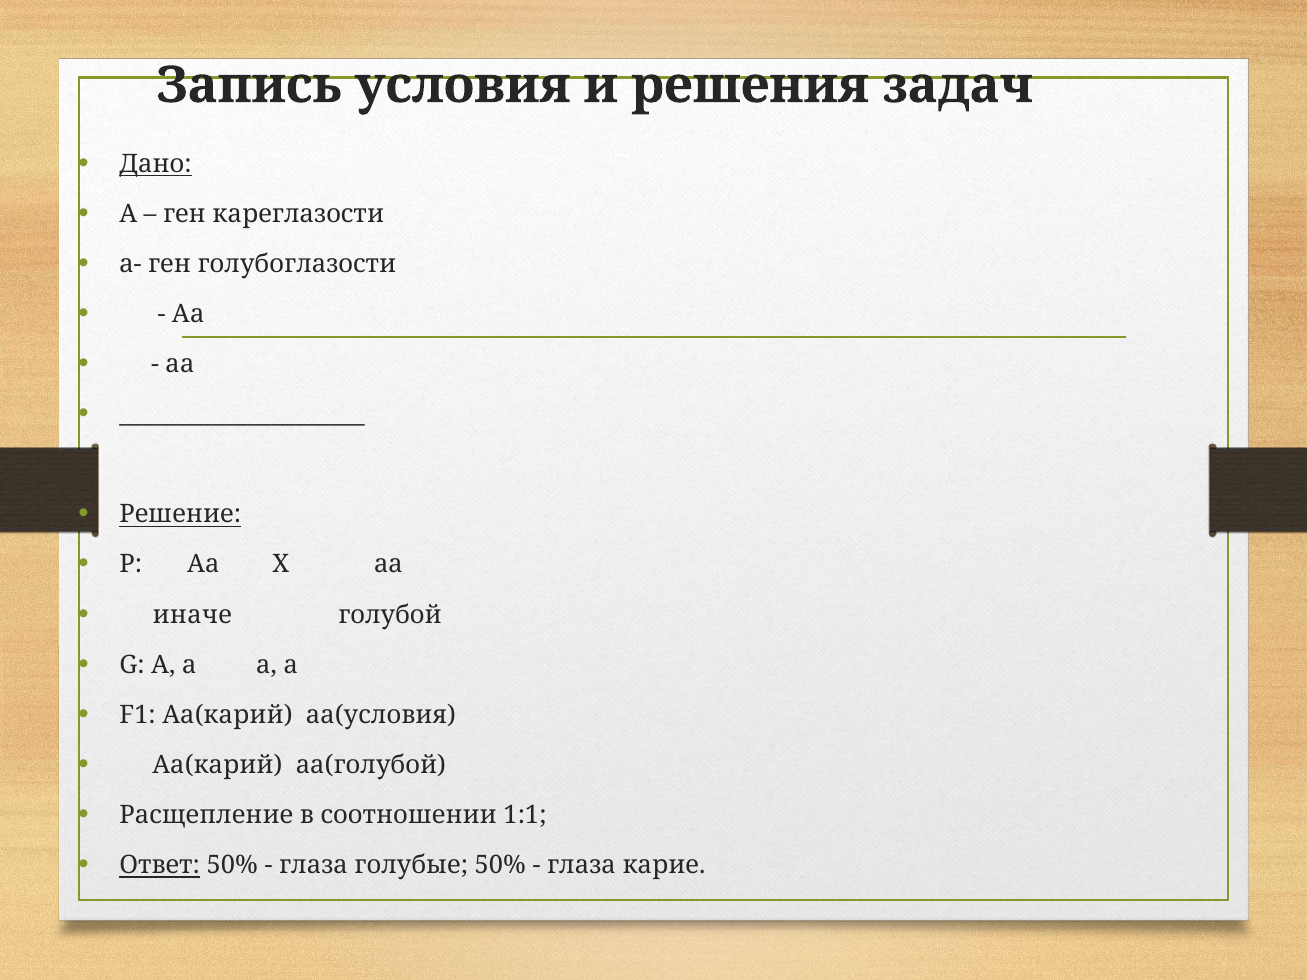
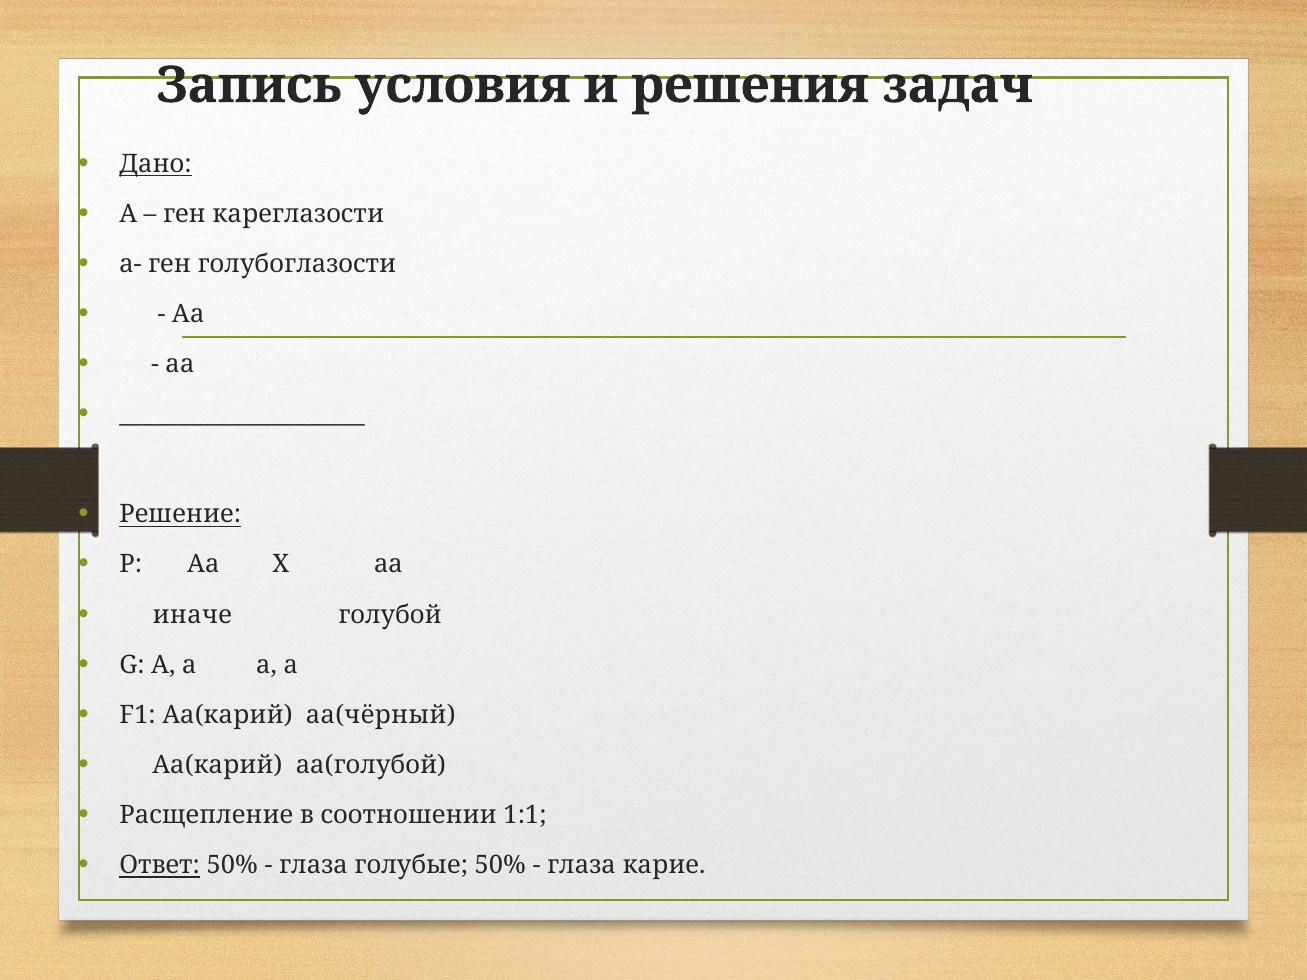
аа(условия: аа(условия -> аа(чёрный (381, 715)
